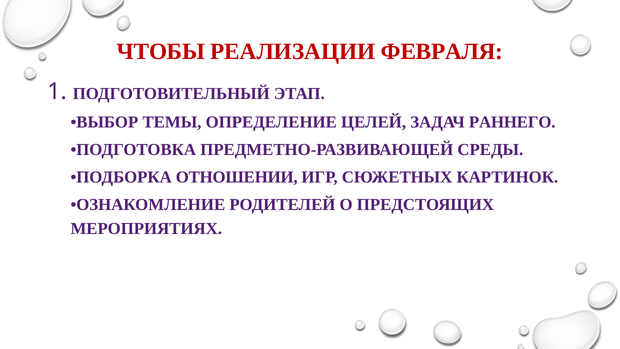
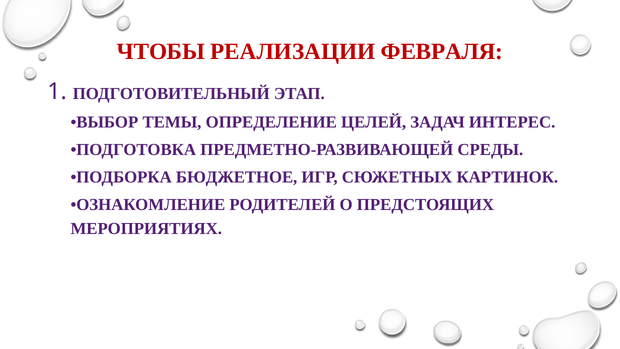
РАННЕГО: РАННЕГО -> ИНТЕРЕС (512, 122)
ОТНОШЕНИИ: ОТНОШЕНИИ -> БЮДЖЕТНОЕ (237, 177)
